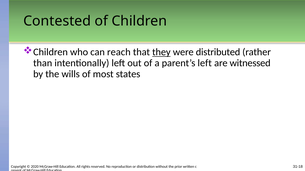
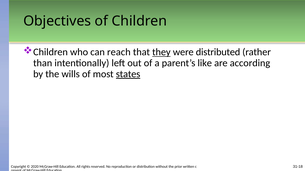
Contested: Contested -> Objectives (57, 21)
parent’s left: left -> like (205, 63)
witnessed: witnessed -> according (250, 63)
states underline: none -> present (128, 74)
